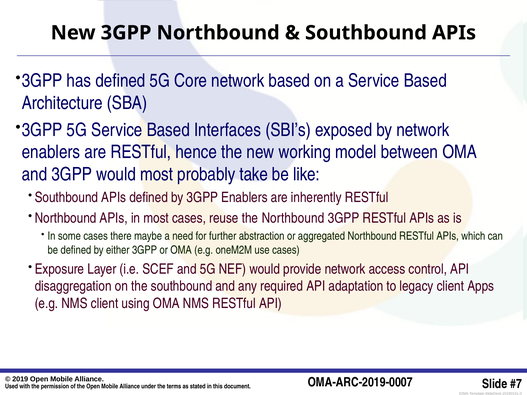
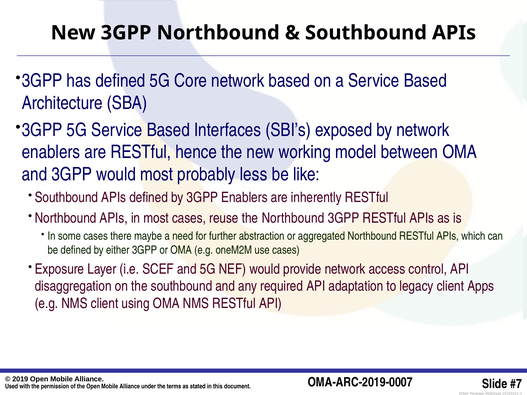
take: take -> less (254, 175)
